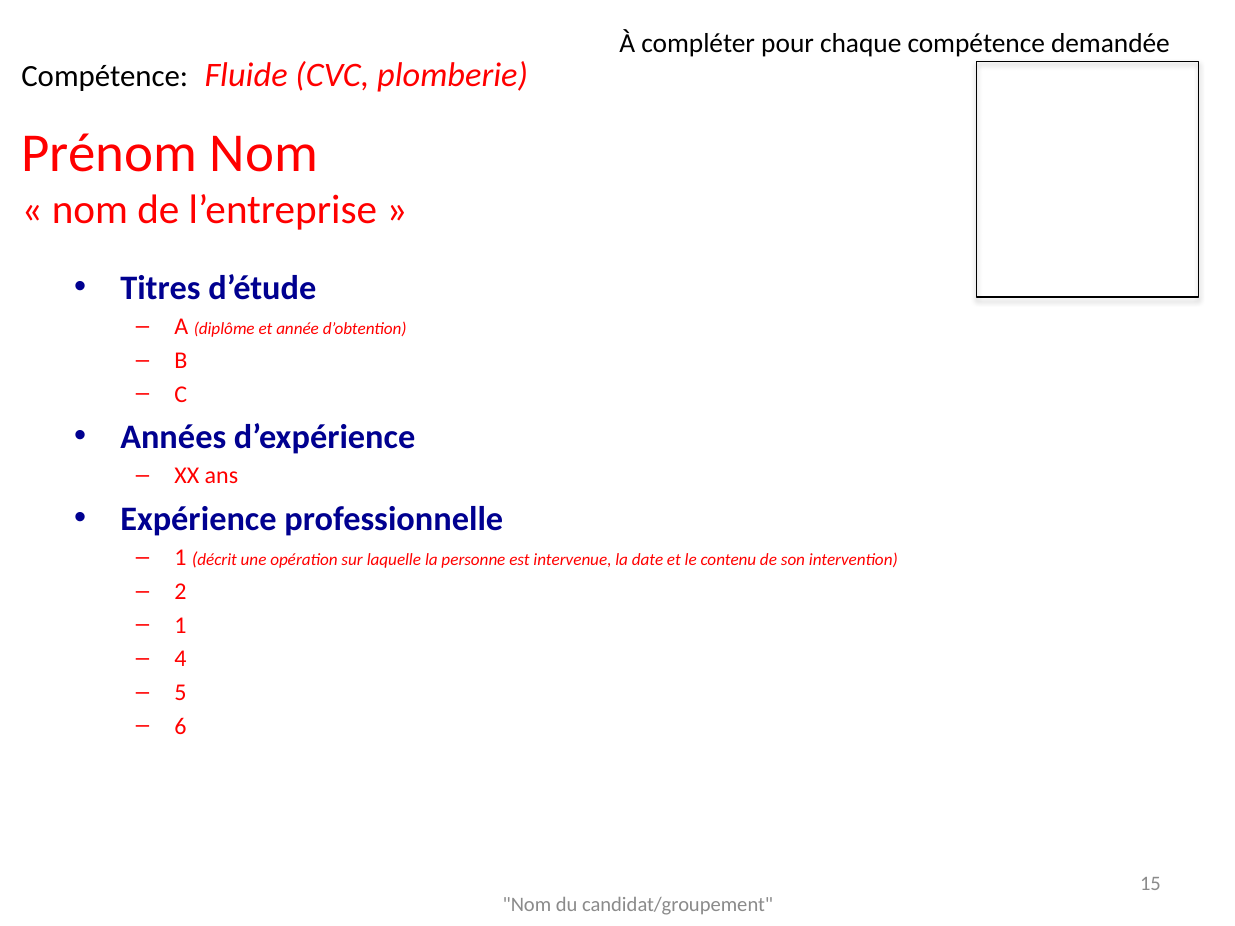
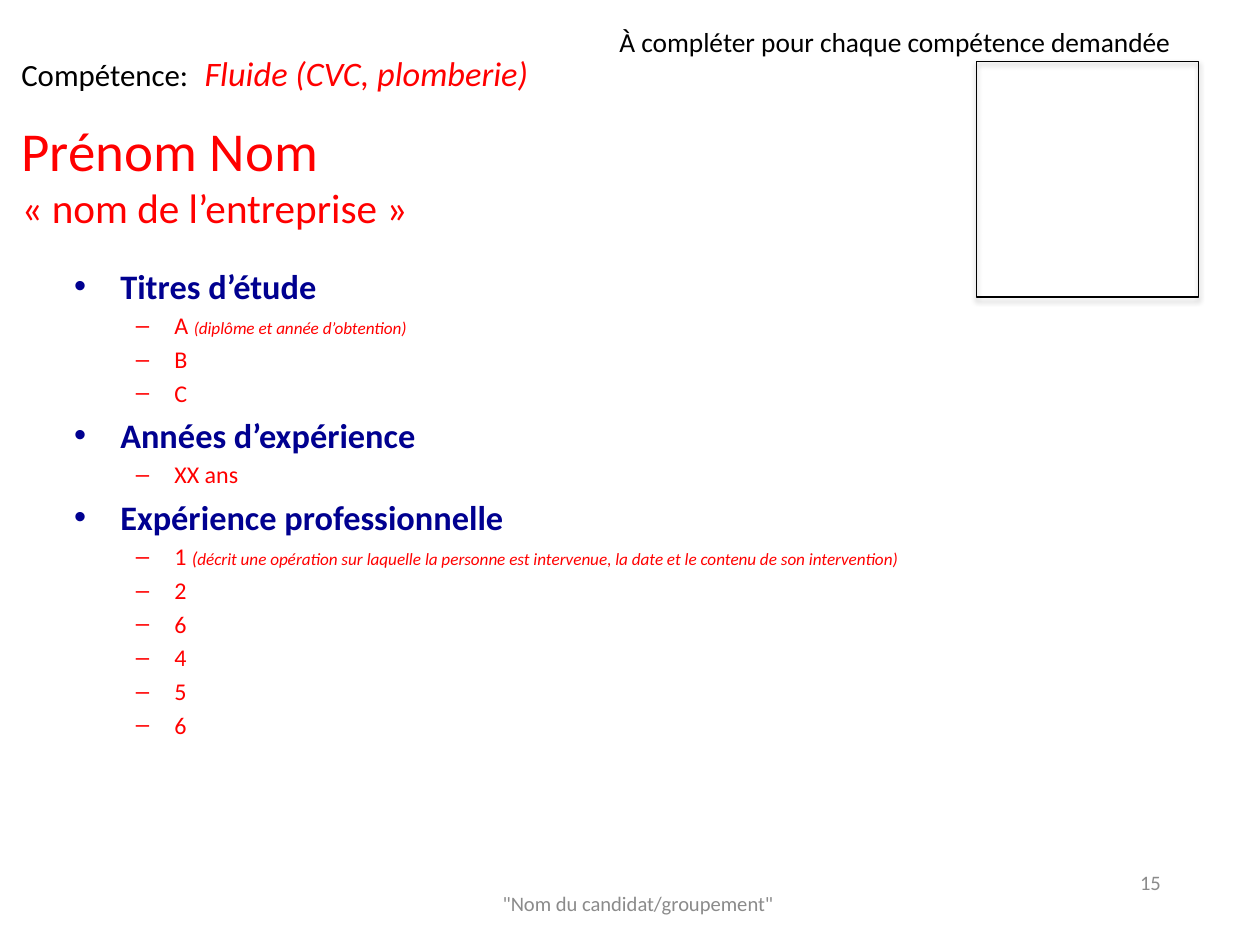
1: 1 -> 6 (180, 625)
